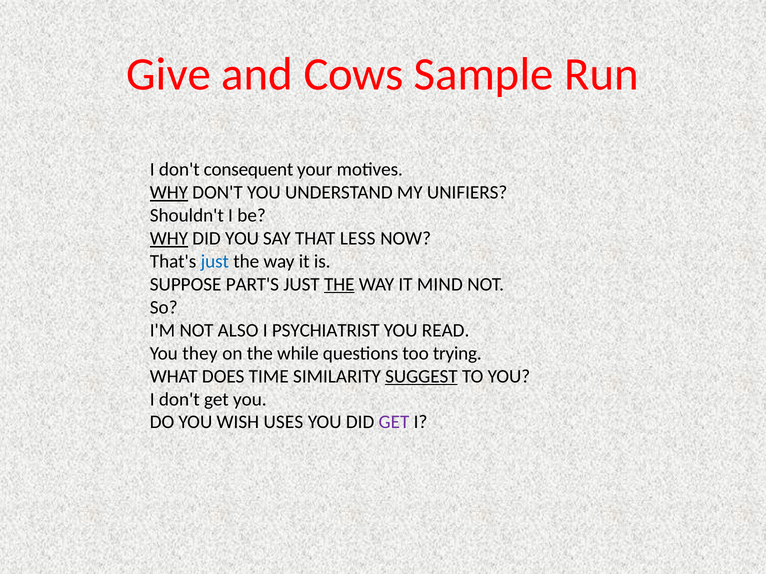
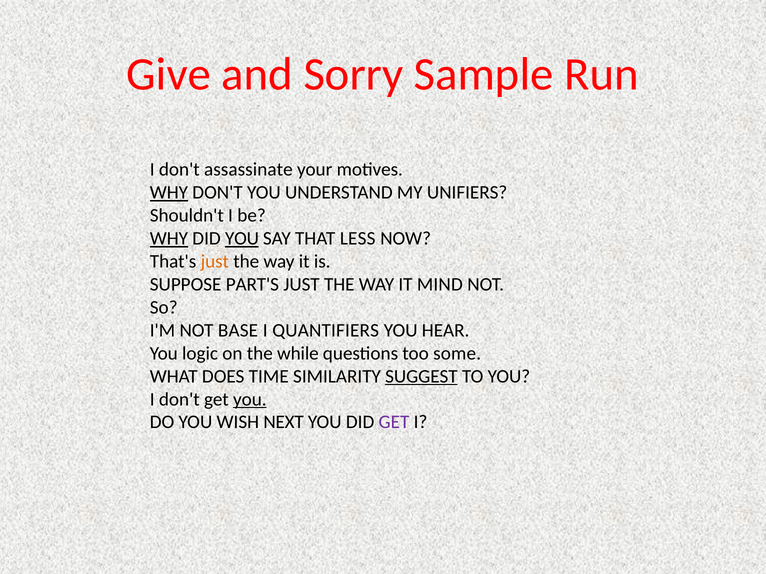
Cows: Cows -> Sorry (353, 74)
consequent: consequent -> assassinate (248, 170)
YOU underline: none -> present (242, 239)
just colour: blue -> orange (215, 262)
THE underline: present -> none (339, 285)
ALSO: ALSO -> BASE (238, 331)
PSYCHIATRIST: PSYCHIATRIST -> QUANTIFIERS (326, 331)
READ: READ -> HEAR (446, 331)
they: they -> logic (200, 354)
trying: trying -> some (457, 354)
you underline: none -> present (250, 400)
USES: USES -> NEXT (284, 423)
